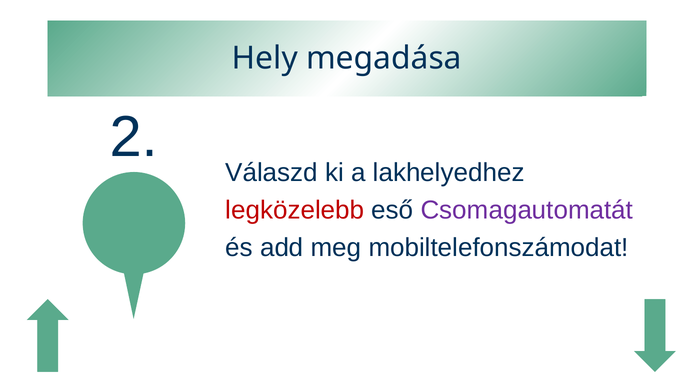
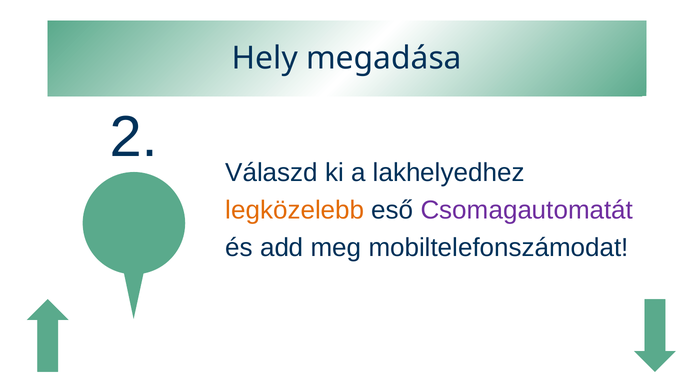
legközelebb colour: red -> orange (295, 210)
